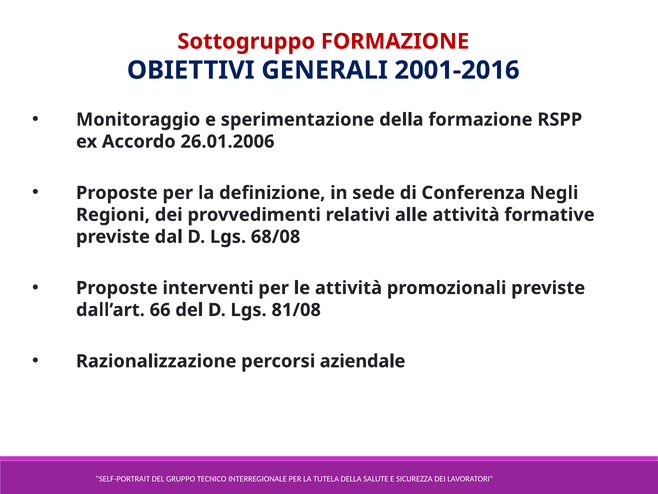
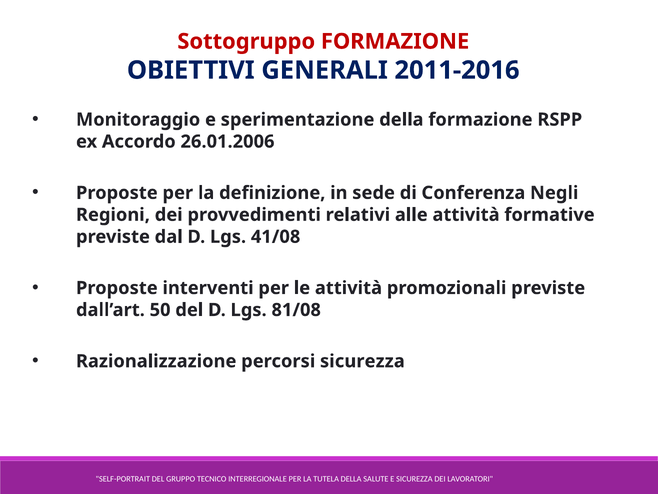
2001-2016: 2001-2016 -> 2011-2016 (457, 70)
68/08: 68/08 -> 41/08 (276, 237)
66: 66 -> 50 (160, 310)
percorsi aziendale: aziendale -> sicurezza (362, 361)
